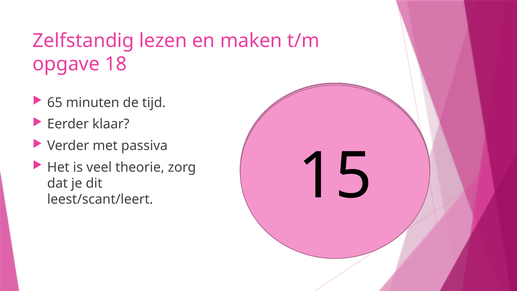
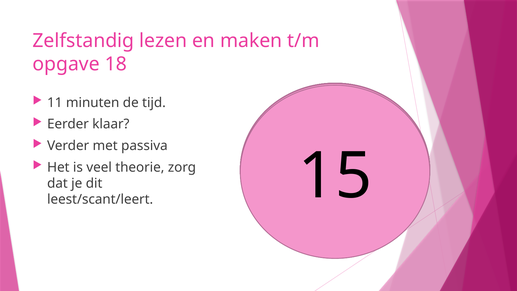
65: 65 -> 11 (55, 103)
